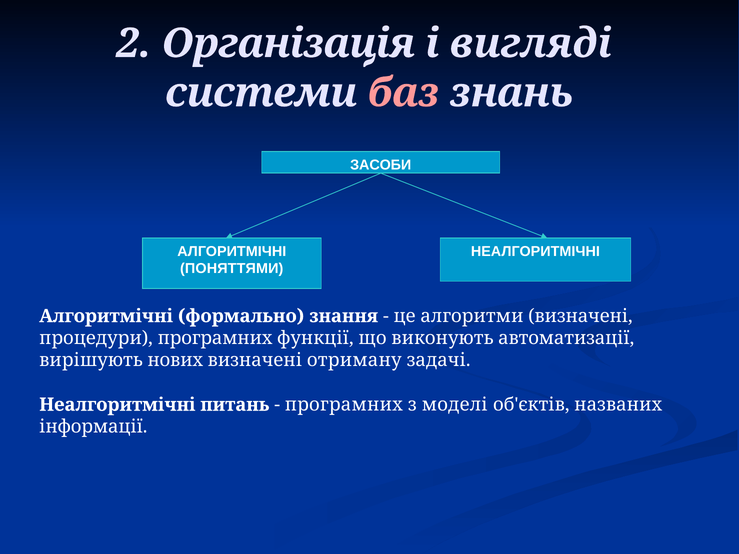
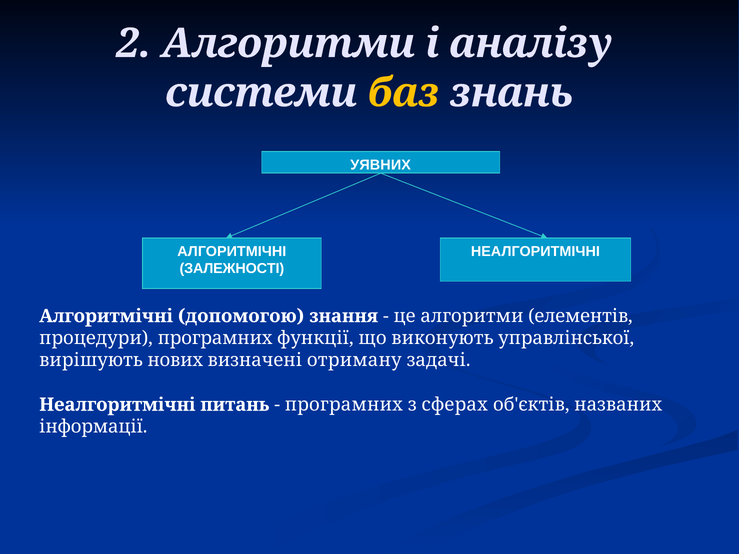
2 Організація: Організація -> Алгоритми (288, 44)
вигляді: вигляді -> аналізу (531, 44)
баз colour: pink -> yellow (403, 93)
ЗАСОБИ: ЗАСОБИ -> УЯВНИХ (381, 165)
ПОНЯТТЯМИ: ПОНЯТТЯМИ -> ЗАЛЕЖНОСТІ (232, 269)
формально: формально -> допомогою (241, 316)
алгоритми визначені: визначені -> елементів (580, 316)
автоматизації: автоматизації -> управлінської (566, 338)
моделі: моделі -> сферах (455, 405)
